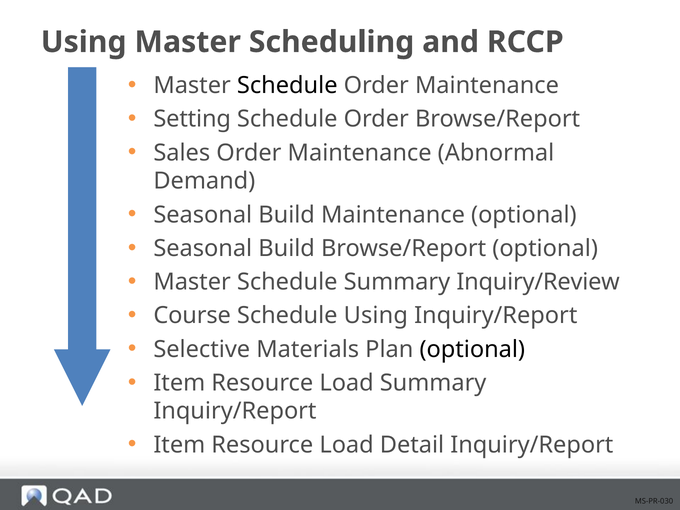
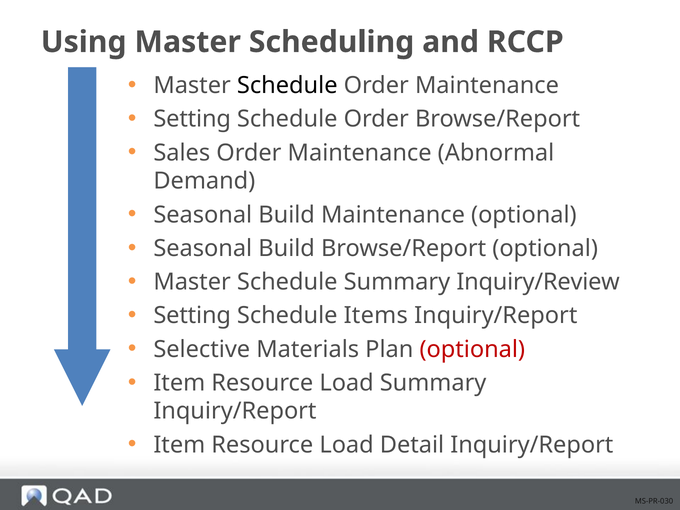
Course: Course -> Setting (192, 316)
Schedule Using: Using -> Items (376, 316)
optional colour: black -> red (472, 349)
